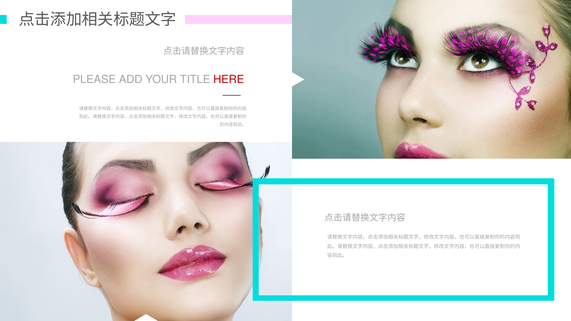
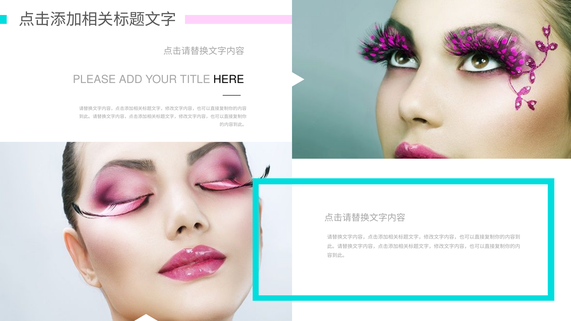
HERE colour: red -> black (229, 80)
